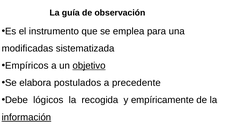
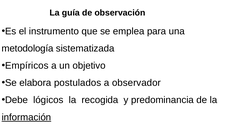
modificadas: modificadas -> metodología (28, 49)
objetivo underline: present -> none (89, 66)
precedente: precedente -> observador (136, 83)
empíricamente: empíricamente -> predominancia (162, 100)
